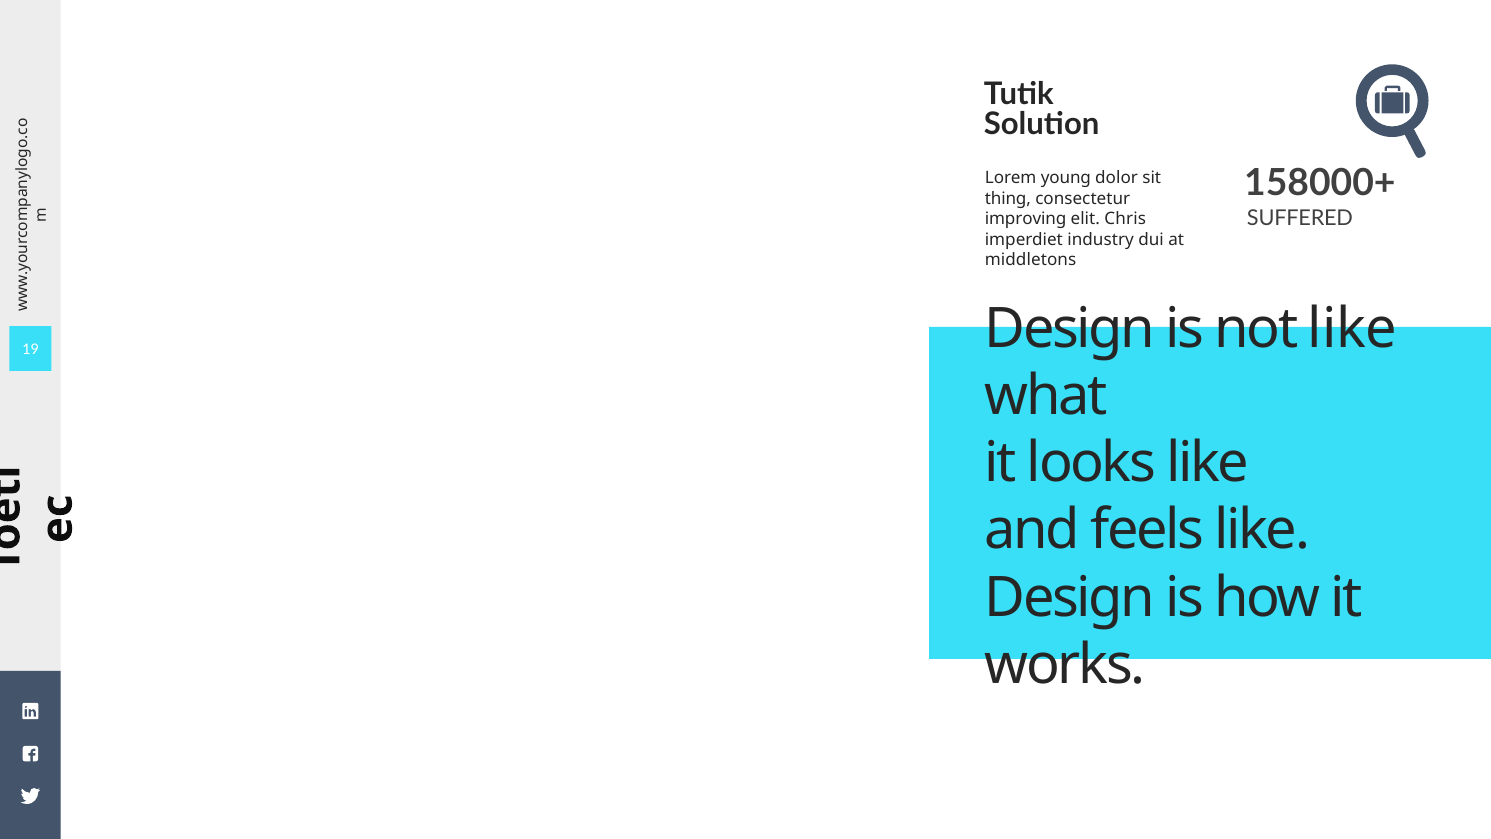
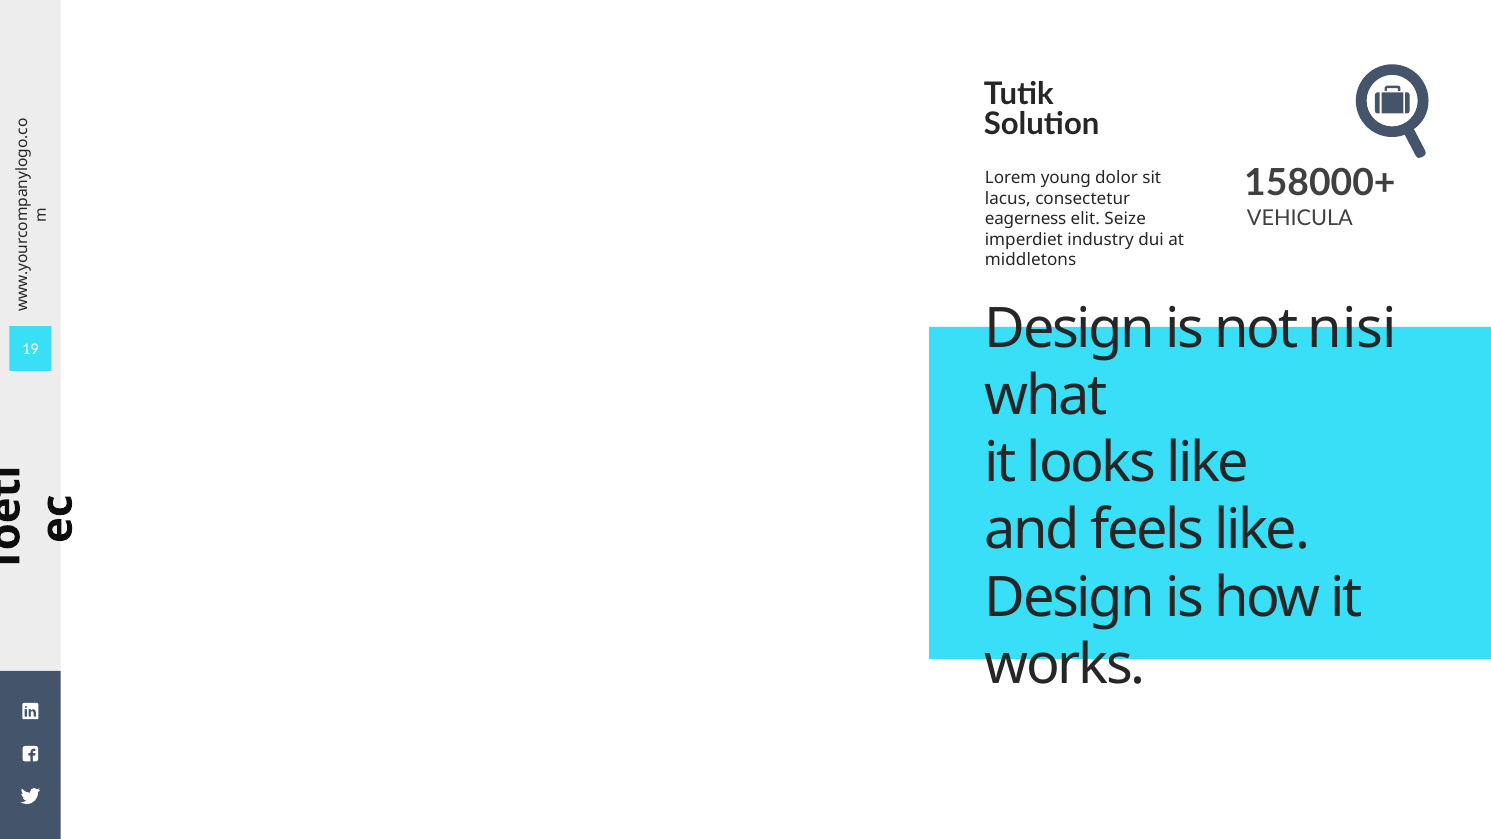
thing: thing -> lacus (1008, 198)
SUFFERED: SUFFERED -> VEHICULA (1300, 218)
improving: improving -> eagerness (1026, 219)
Chris: Chris -> Seize (1125, 219)
not like: like -> nisi (1353, 329)
